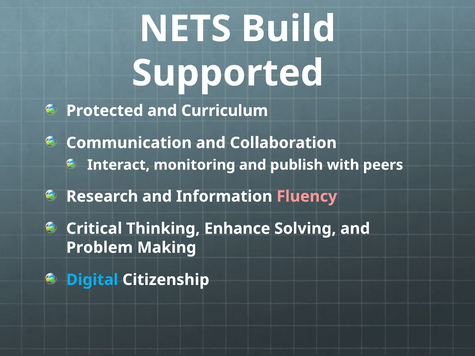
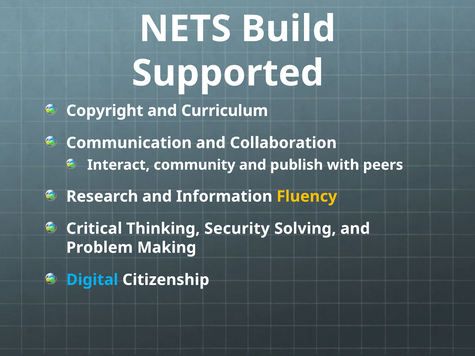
Protected: Protected -> Copyright (105, 111)
monitoring: monitoring -> community (195, 165)
Fluency colour: pink -> yellow (307, 197)
Enhance: Enhance -> Security (237, 229)
